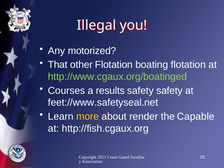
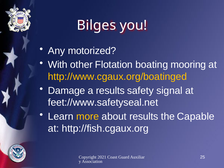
Illegal: Illegal -> Bilges (96, 25)
That: That -> With (58, 65)
boating flotation: flotation -> mooring (188, 65)
http://www.cgaux.org/boatinged colour: light green -> yellow (117, 77)
Courses: Courses -> Damage (67, 91)
safety safety: safety -> signal (169, 91)
about render: render -> results (144, 116)
